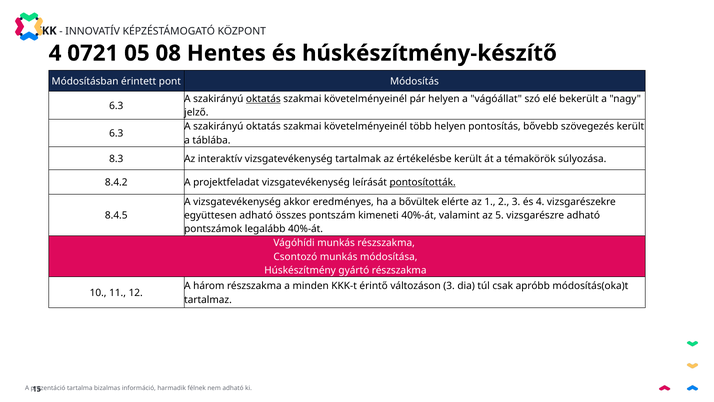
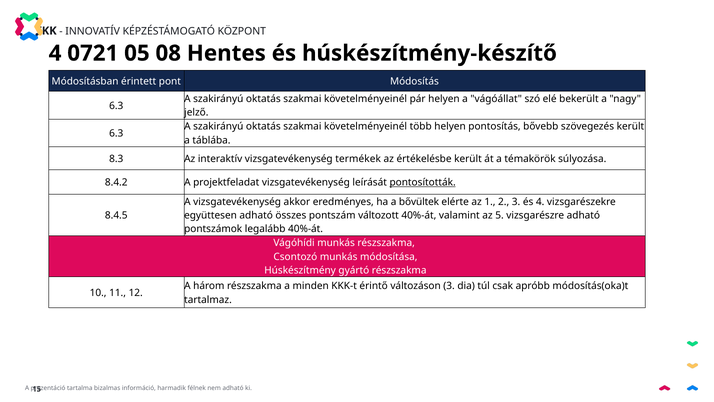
oktatás underline: present -> none (263, 99)
tartalmak: tartalmak -> termékek (358, 159)
kimeneti: kimeneti -> változott (378, 215)
